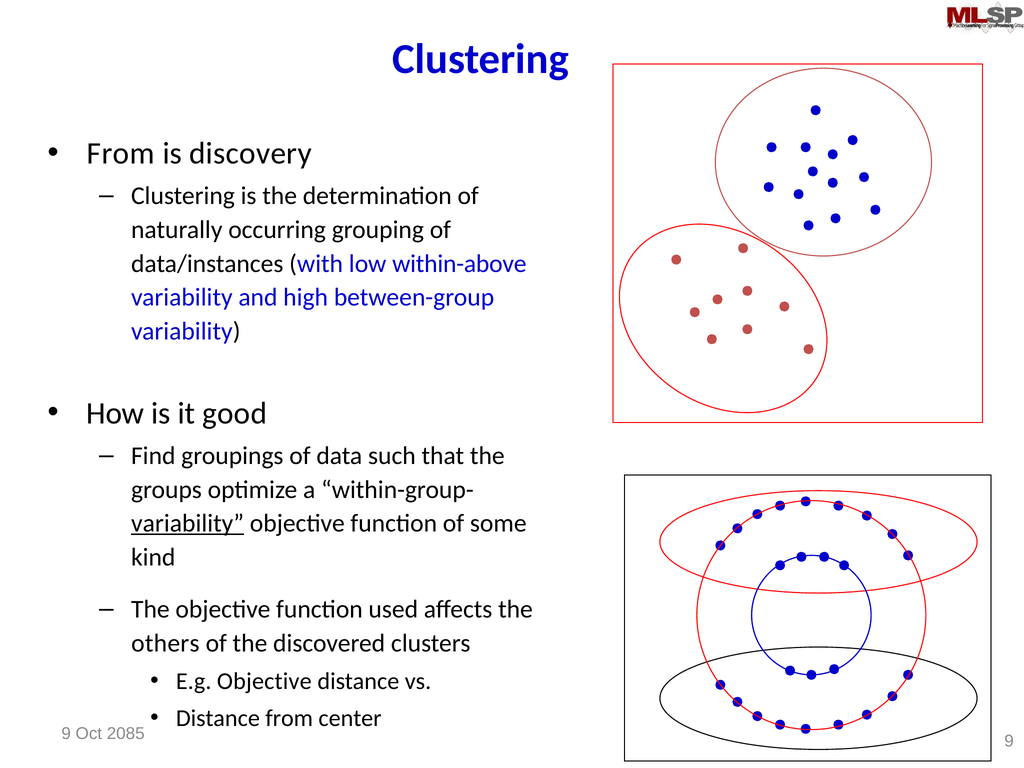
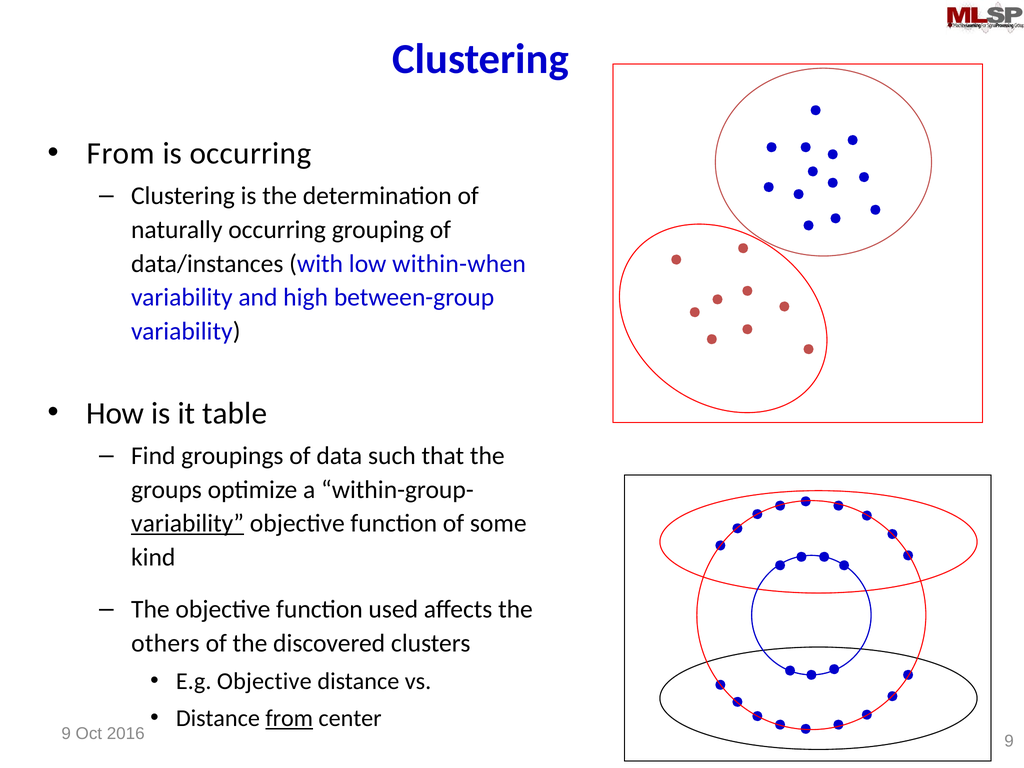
is discovery: discovery -> occurring (250, 154)
within-above: within-above -> within-when (459, 264)
good: good -> table (235, 413)
from underline: none -> present (289, 718)
2085: 2085 -> 2016 (126, 733)
